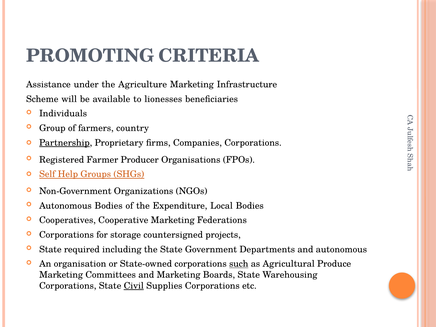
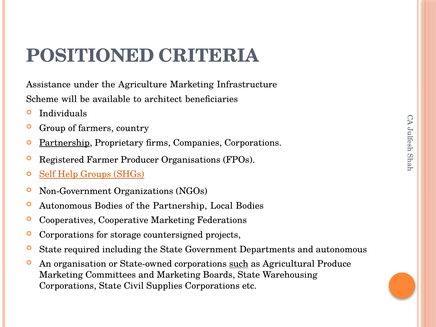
PROMOTING: PROMOTING -> POSITIONED (90, 56)
lionesses: lionesses -> architect (163, 99)
the Expenditure: Expenditure -> Partnership (180, 206)
Civil underline: present -> none (134, 286)
